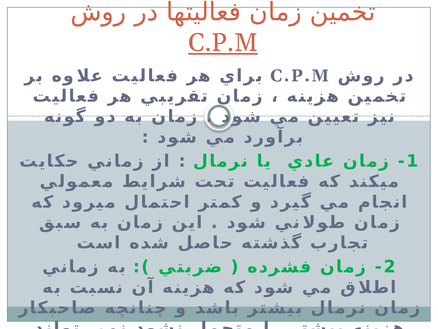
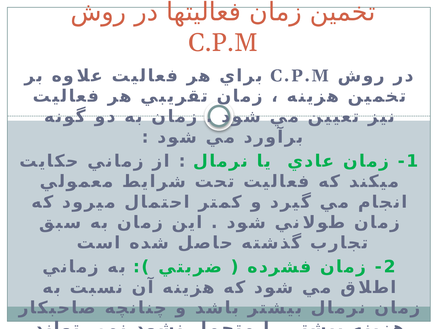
C.P.M underline: present -> none (223, 43)
